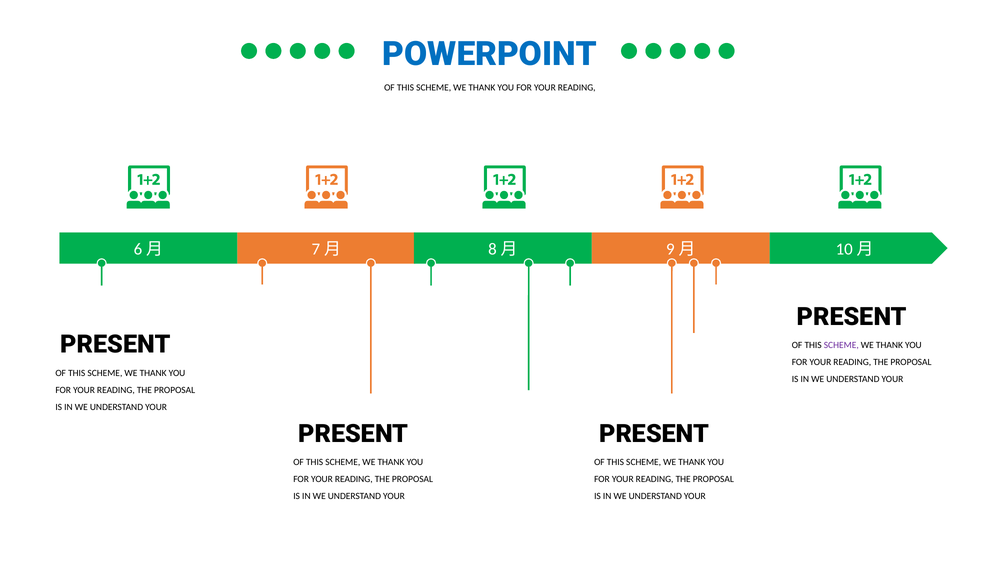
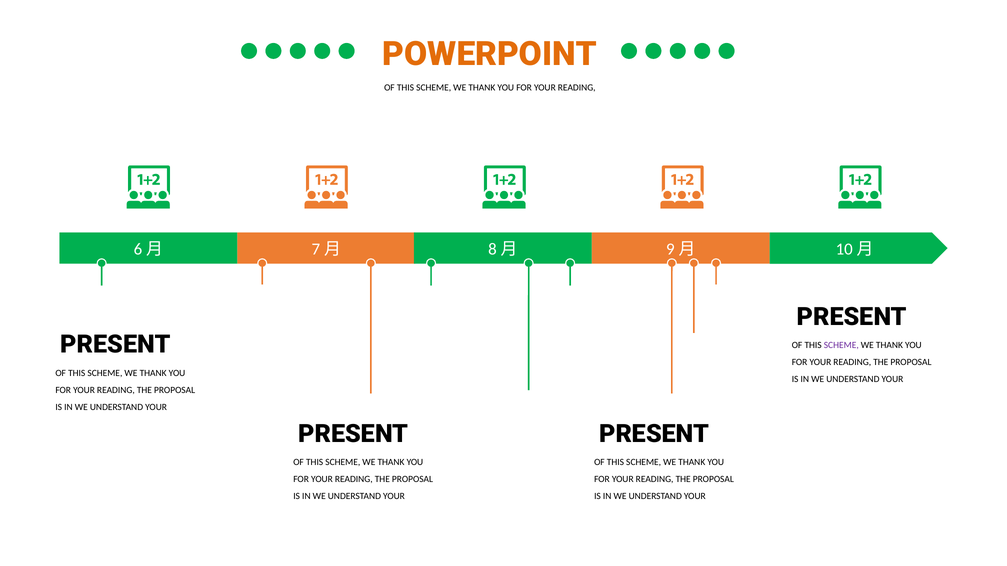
POWERPOINT colour: blue -> orange (490, 54)
